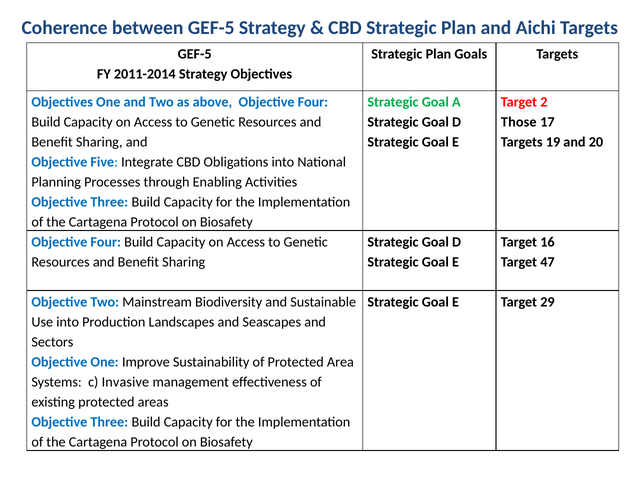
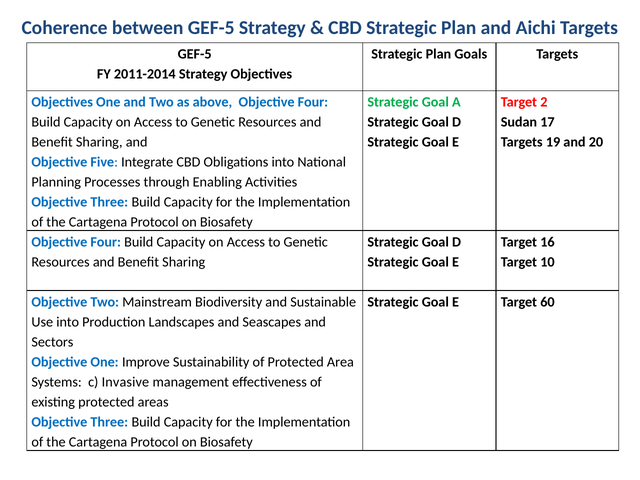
Those: Those -> Sudan (519, 122)
47: 47 -> 10 (547, 262)
29: 29 -> 60 (547, 302)
